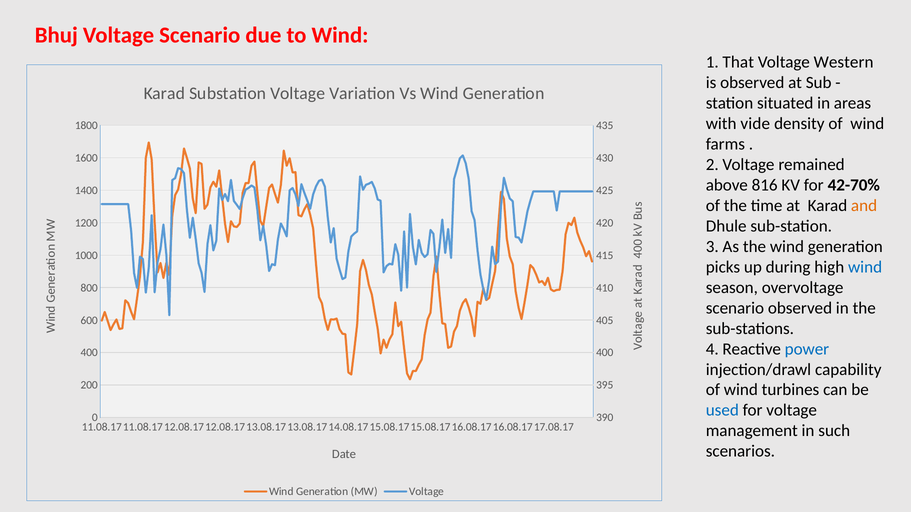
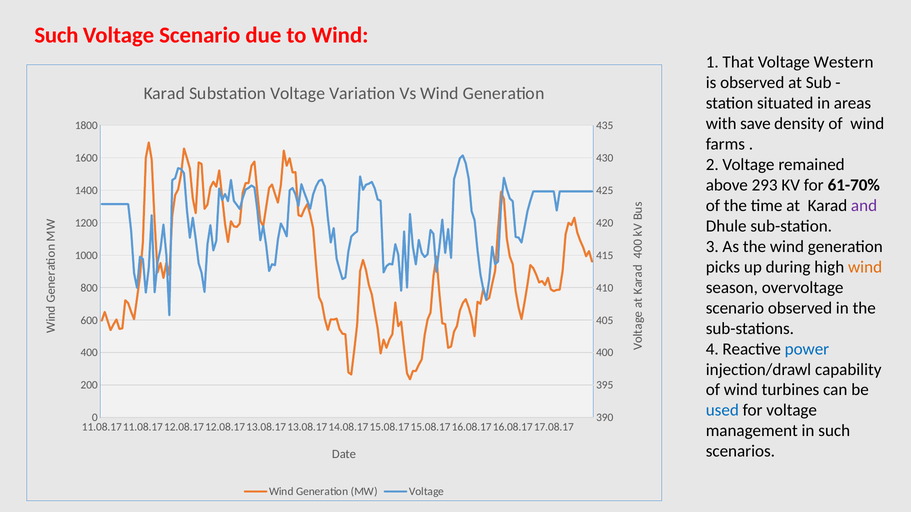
Bhuj: Bhuj -> Such (56, 35)
vide: vide -> save (755, 124)
816: 816 -> 293 (765, 185)
42-70%: 42-70% -> 61-70% (854, 185)
and colour: orange -> purple (864, 206)
wind colour: blue -> orange (865, 267)
